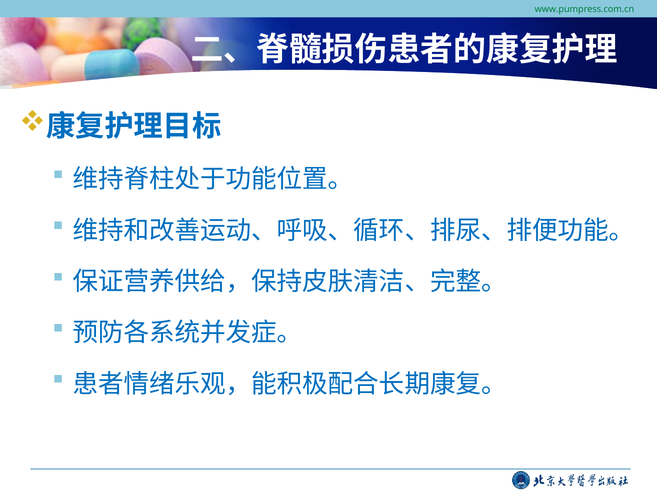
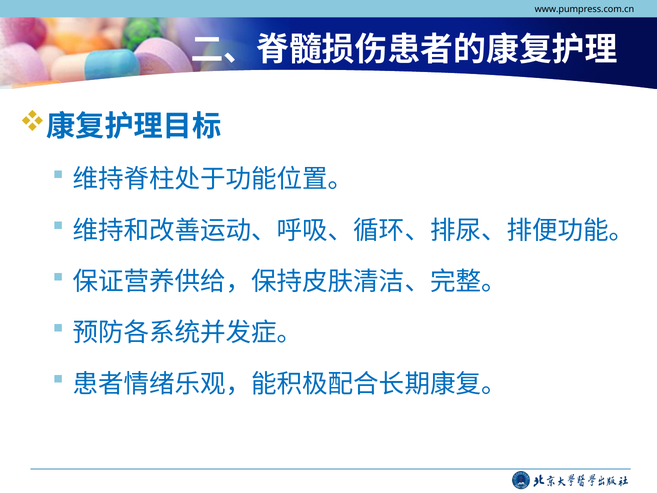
www.pumpress.com.cn colour: green -> black (584, 9)
